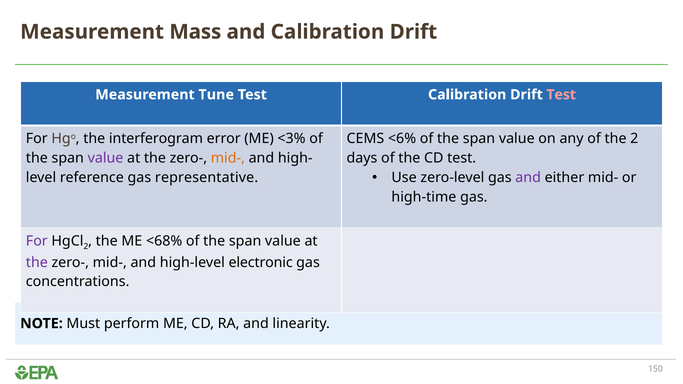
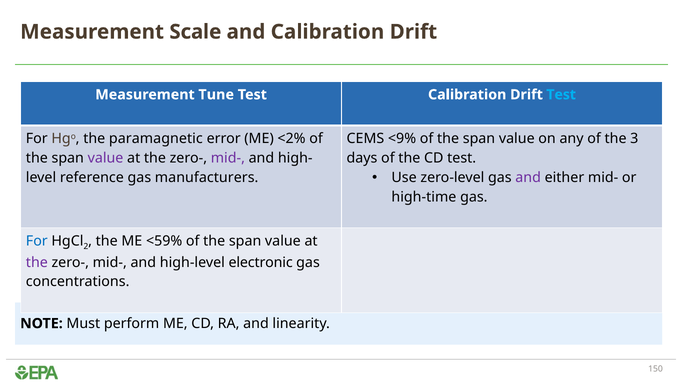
Mass: Mass -> Scale (195, 32)
Test colour: pink -> light blue (561, 95)
interferogram: interferogram -> paramagnetic (156, 139)
<3%: <3% -> <2% (292, 139)
<6%: <6% -> <9% (402, 139)
the 2: 2 -> 3 (634, 139)
mid- colour: orange -> purple (228, 158)
representative: representative -> manufacturers (207, 178)
For colour: purple -> blue (37, 241)
<68%: <68% -> <59% (164, 241)
